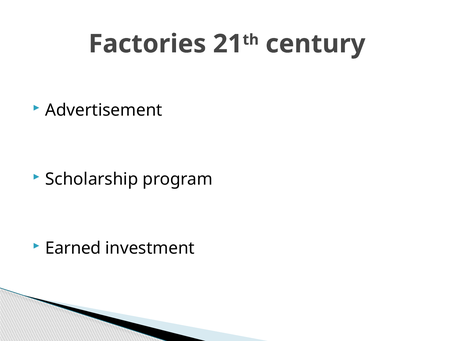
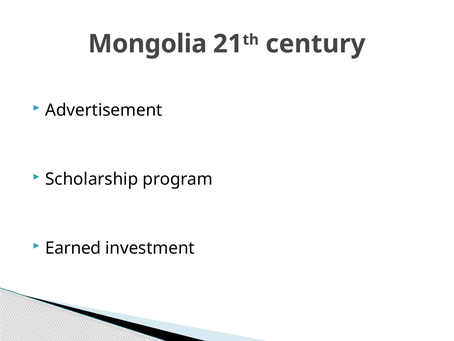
Factories: Factories -> Mongolia (147, 44)
